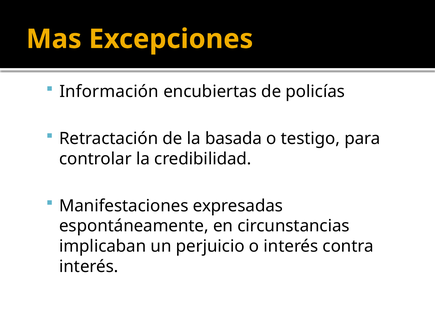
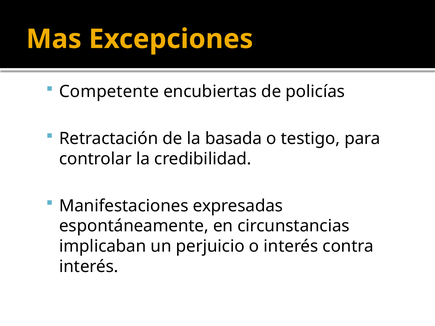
Información: Información -> Competente (109, 92)
